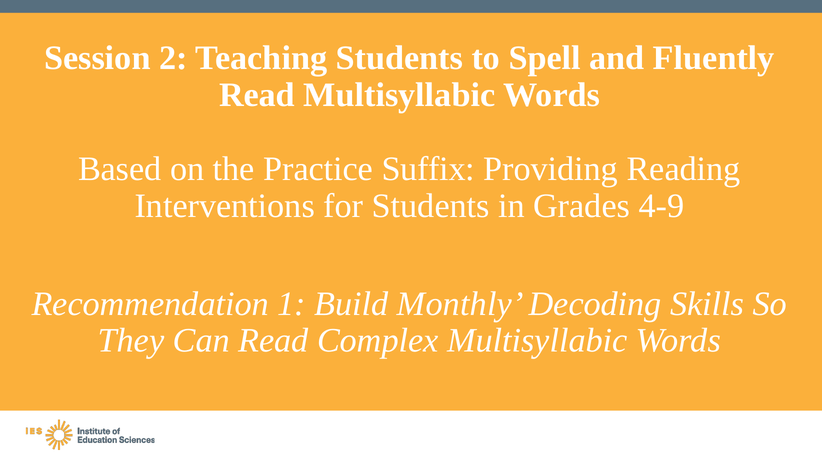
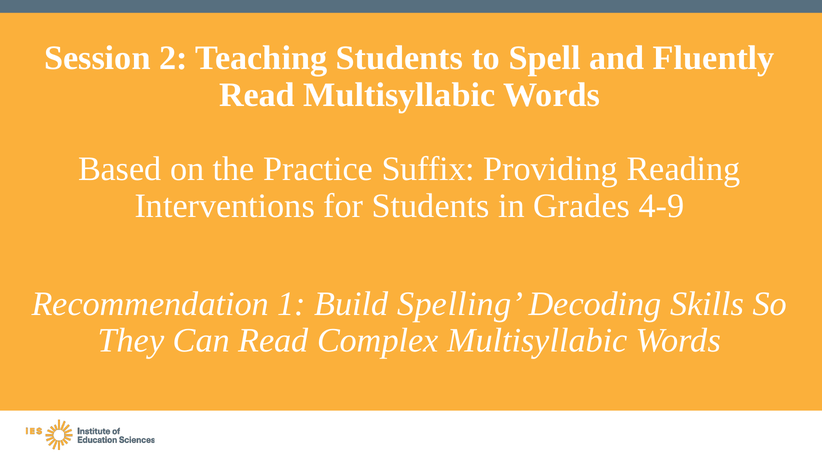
Monthly: Monthly -> Spelling (460, 304)
